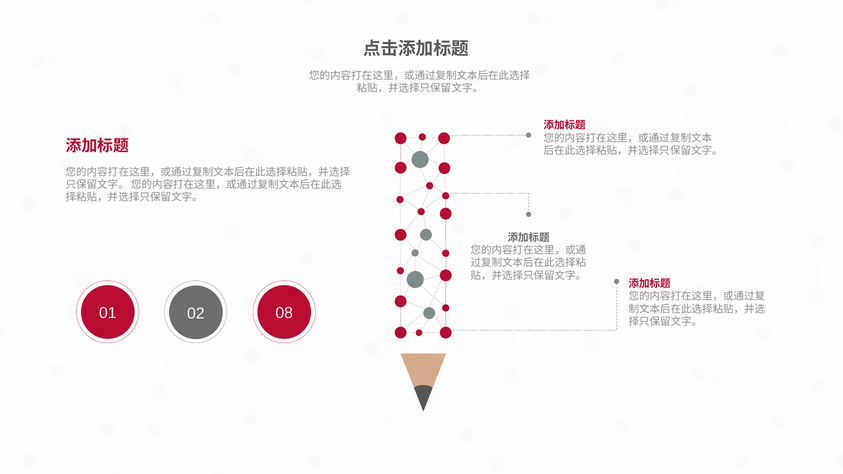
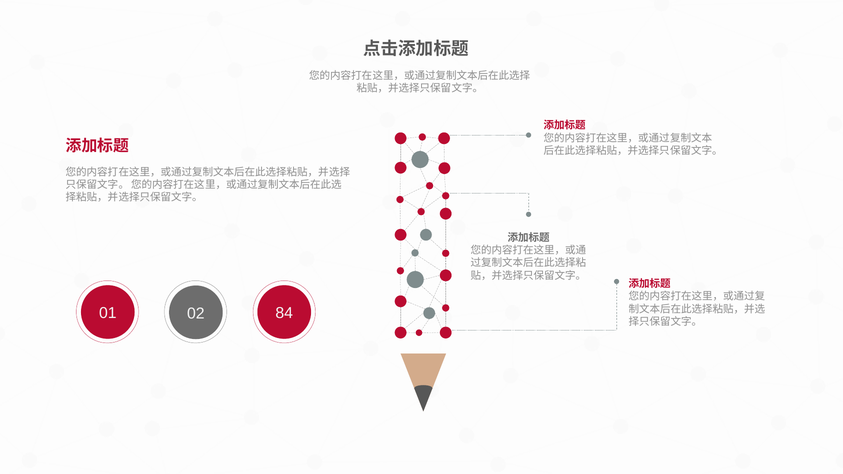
08: 08 -> 84 (284, 313)
